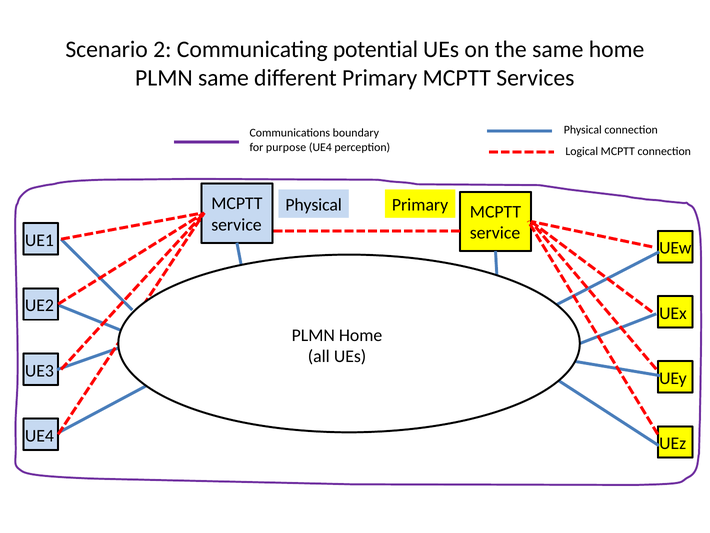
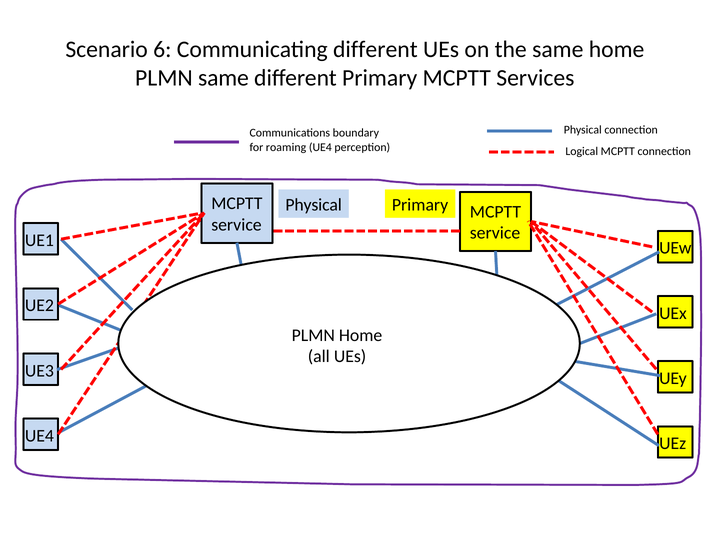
2: 2 -> 6 (162, 50)
Communicating potential: potential -> different (375, 50)
purpose: purpose -> roaming (286, 147)
